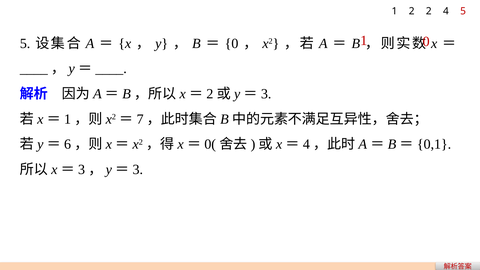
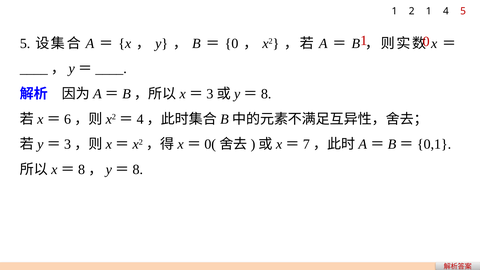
2 2: 2 -> 1 (429, 11)
2: 2 -> 3 (210, 94)
3: 3 -> 8 (266, 94)
1: 1 -> 6 (68, 119)
7: 7 -> 4 (140, 119)
6: 6 -> 3 (68, 144)
4: 4 -> 7 (306, 144)
3: 3 -> 8 (82, 170)
3: 3 -> 8 (138, 170)
